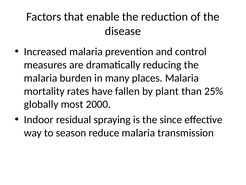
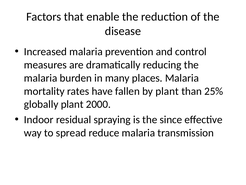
globally most: most -> plant (72, 104)
season: season -> spread (71, 133)
